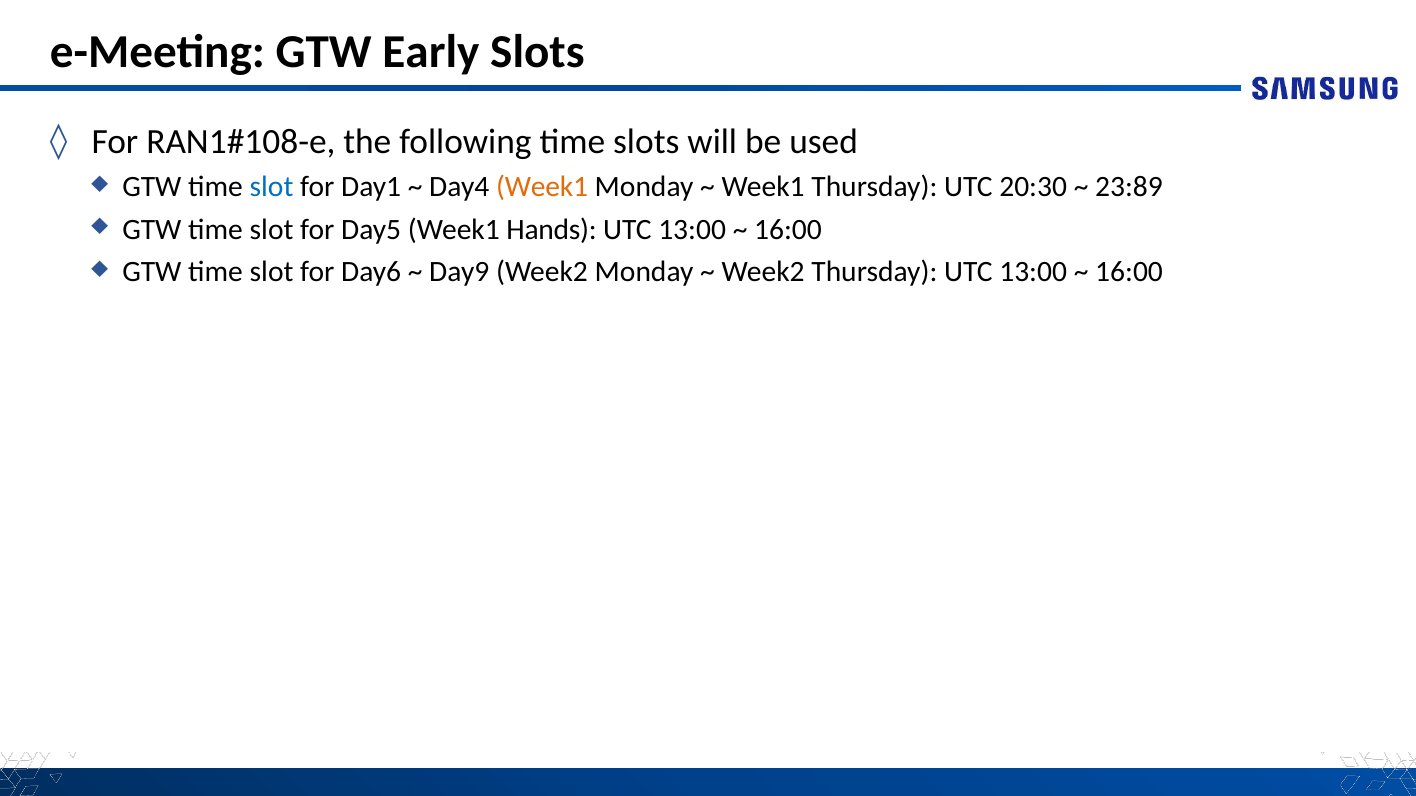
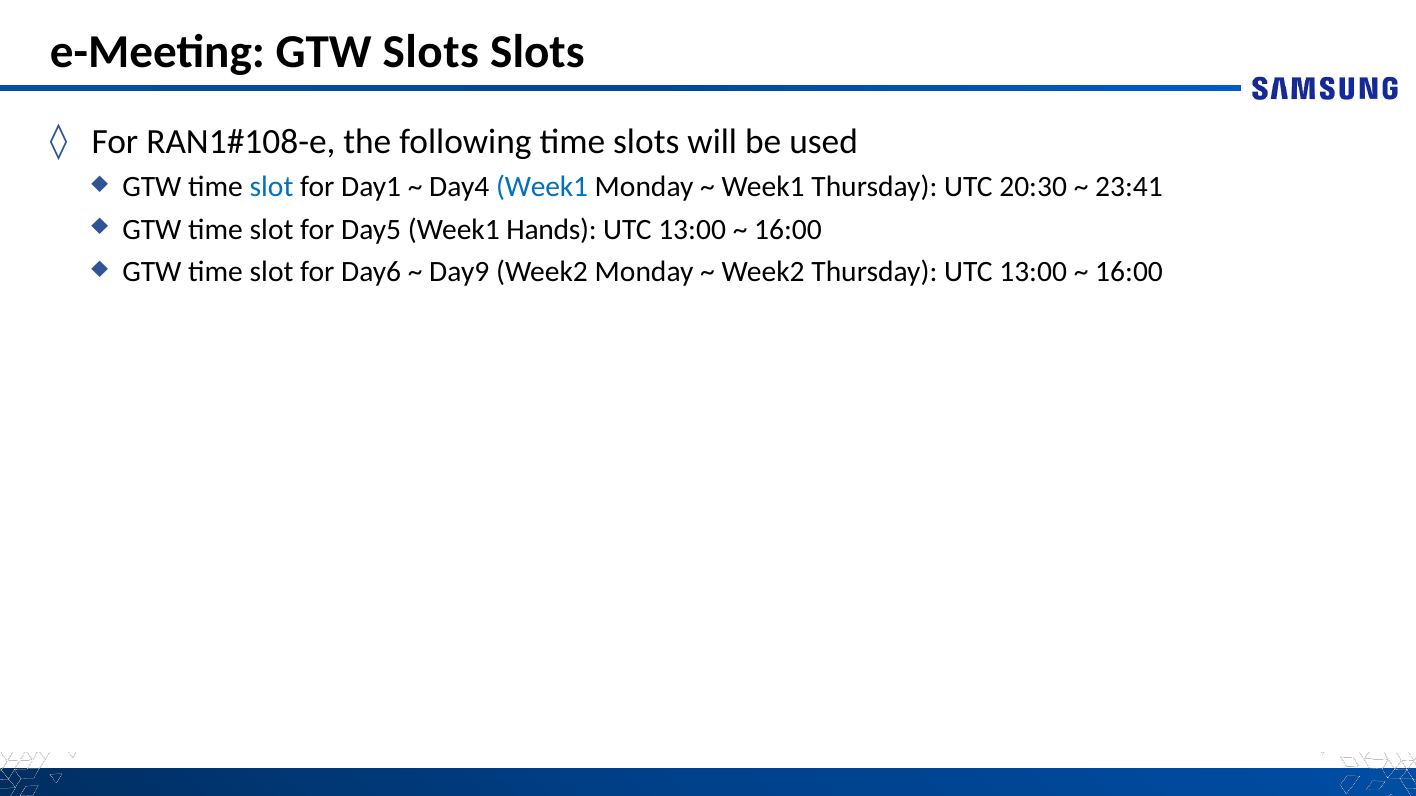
GTW Early: Early -> Slots (431, 52)
Week1 colour: orange -> blue (542, 187)
23:89: 23:89 -> 23:41 (1129, 187)
